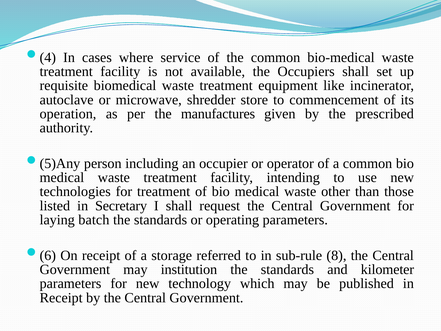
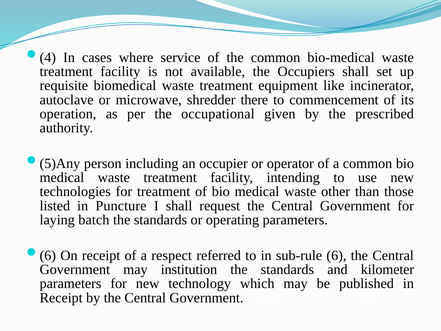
store: store -> there (254, 100)
manufactures: manufactures -> occupational (218, 114)
Secretary: Secretary -> Puncture (121, 206)
storage: storage -> respect (172, 255)
8: 8 -> 6 (336, 255)
